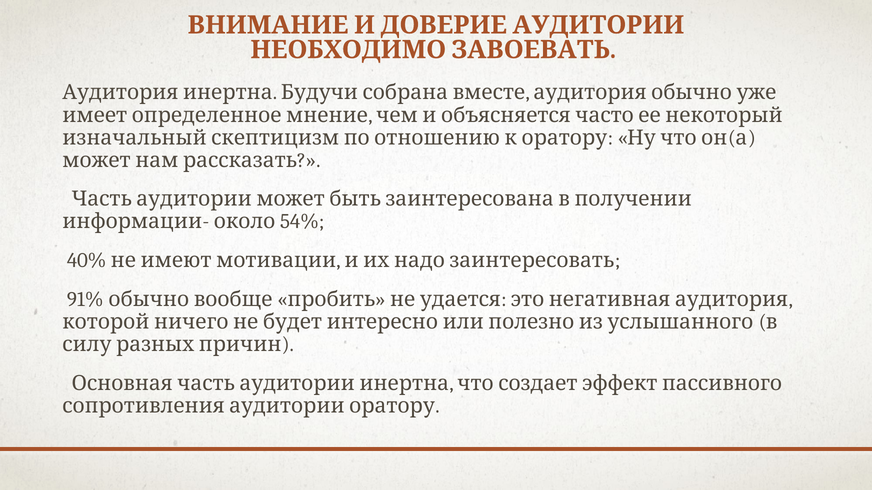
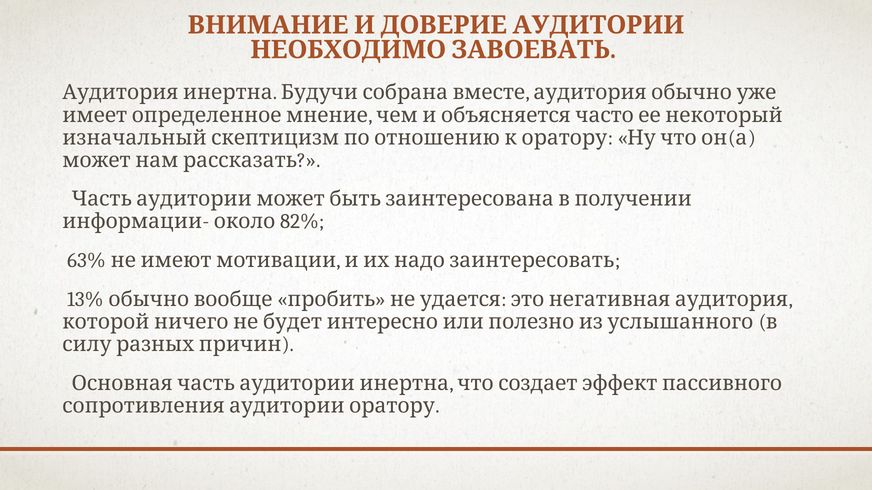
54%: 54% -> 82% (302, 222)
40%: 40% -> 63% (86, 261)
91%: 91% -> 13% (85, 300)
